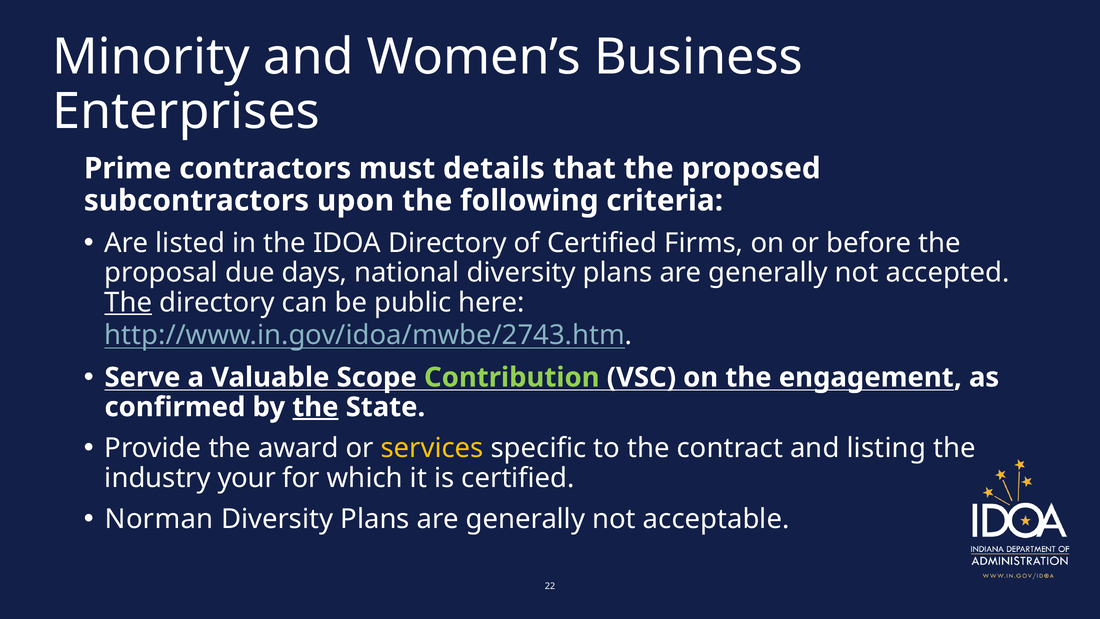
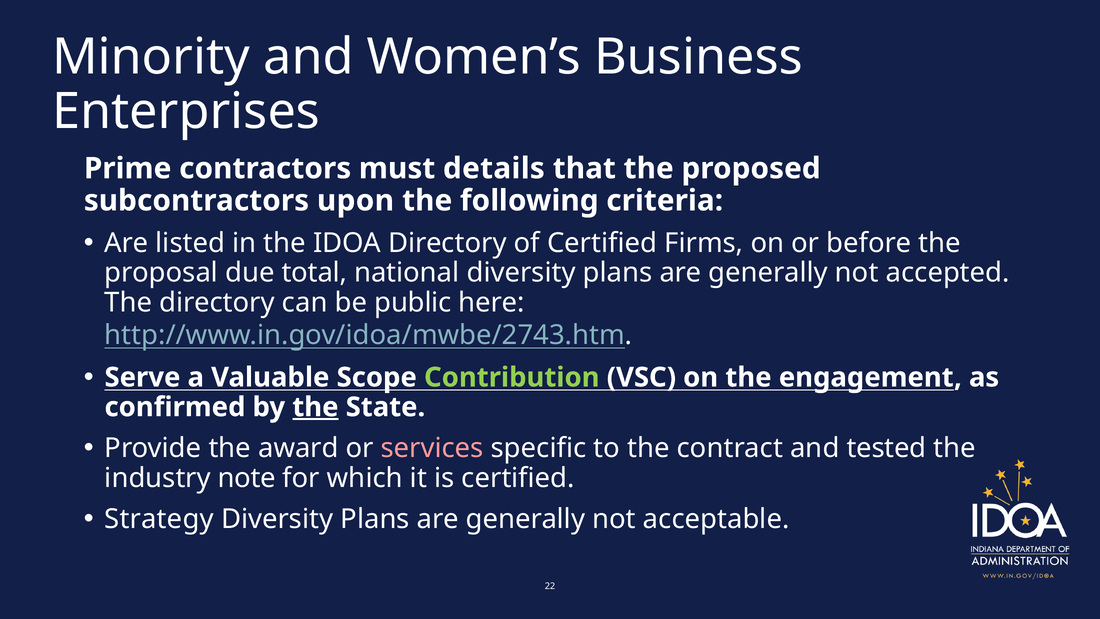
days: days -> total (314, 273)
The underline: present -> none (128, 302)
services colour: yellow -> pink (432, 448)
listing: listing -> tested (886, 448)
your: your -> note (247, 478)
Norman: Norman -> Strategy (159, 519)
